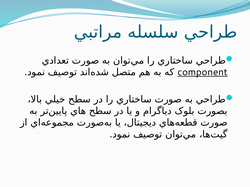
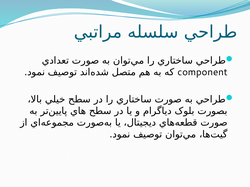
component underline: present -> none (203, 72)
